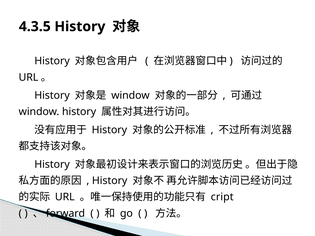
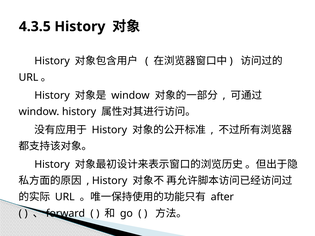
cript: cript -> after (222, 197)
